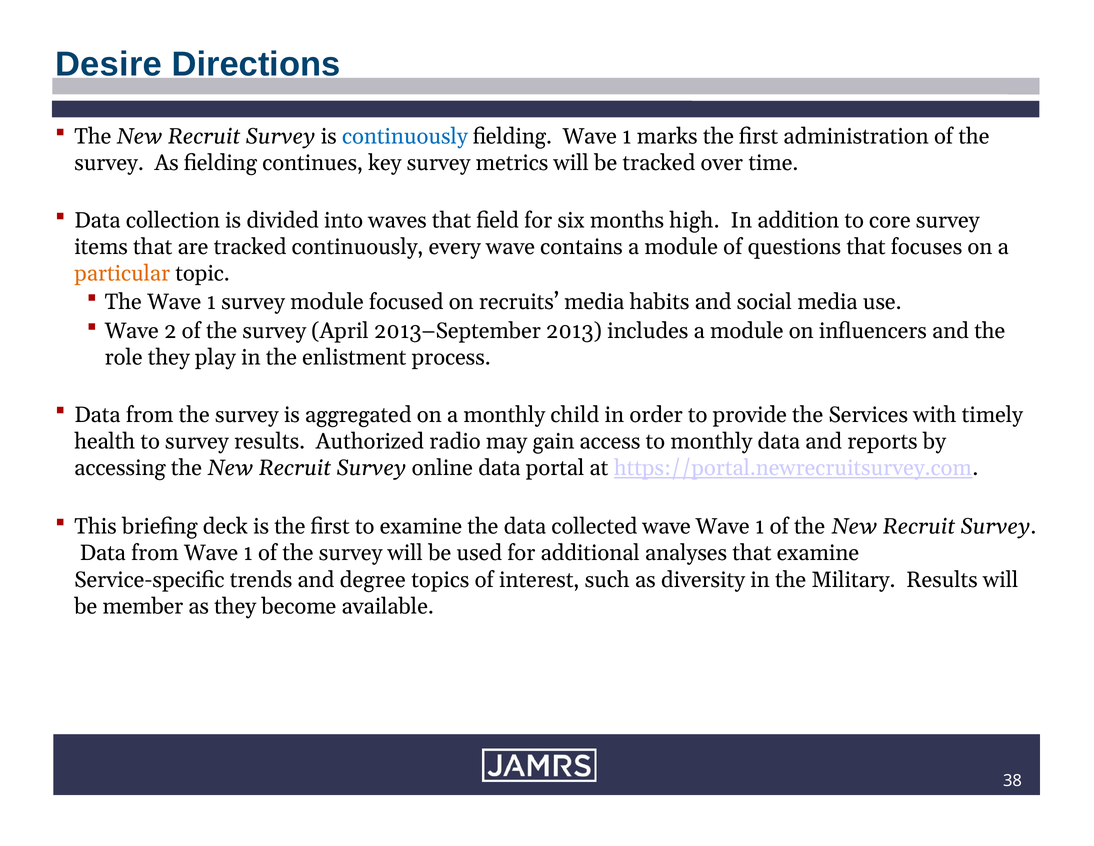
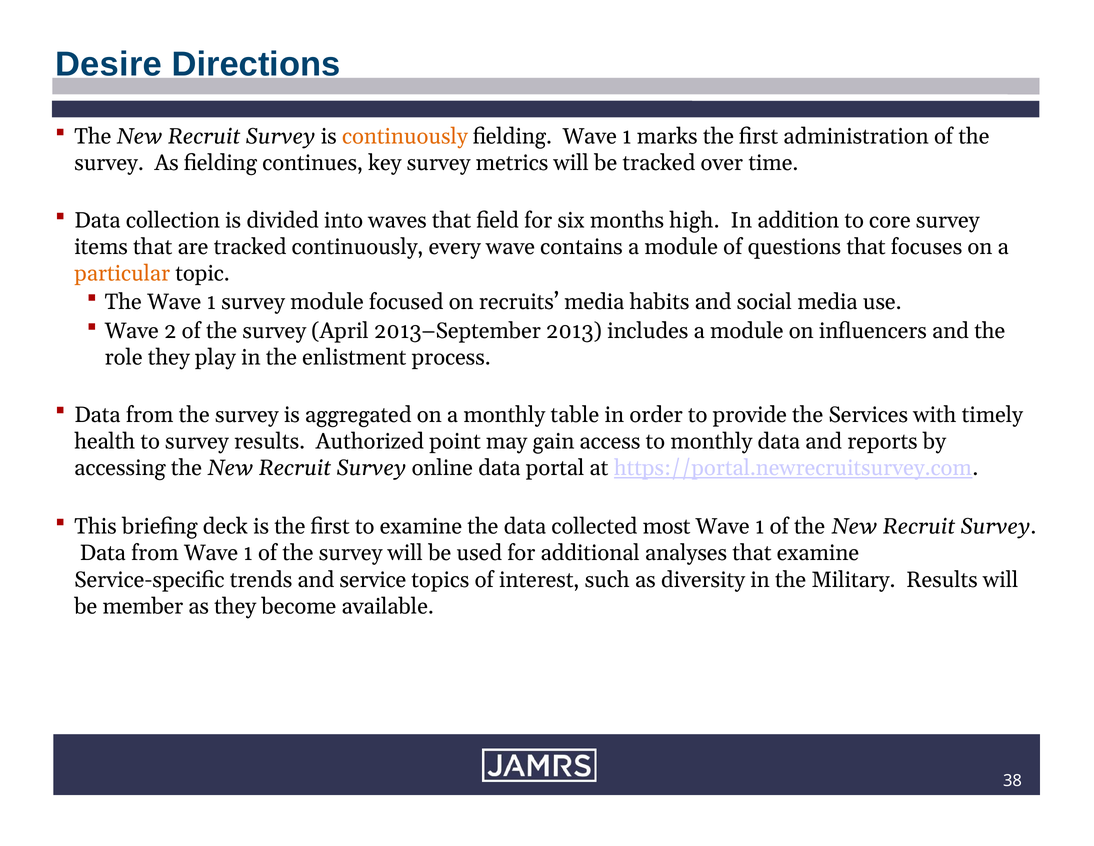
continuously colour: blue -> orange (405, 136)
child: child -> table (575, 415)
radio: radio -> point (455, 441)
collected wave: wave -> most (667, 526)
degree: degree -> service (373, 579)
